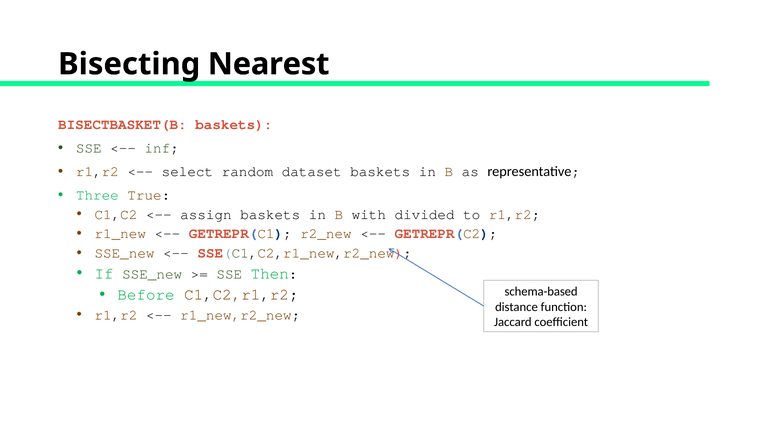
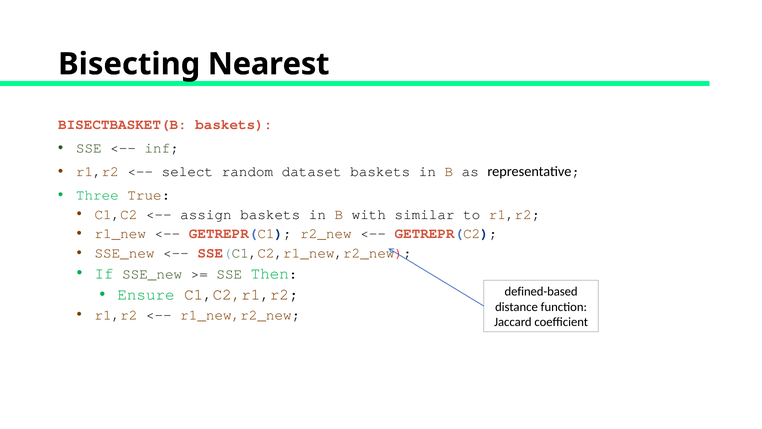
divided: divided -> similar (425, 214)
Before: Before -> Ensure (146, 294)
schema-based: schema-based -> defined-based (541, 291)
